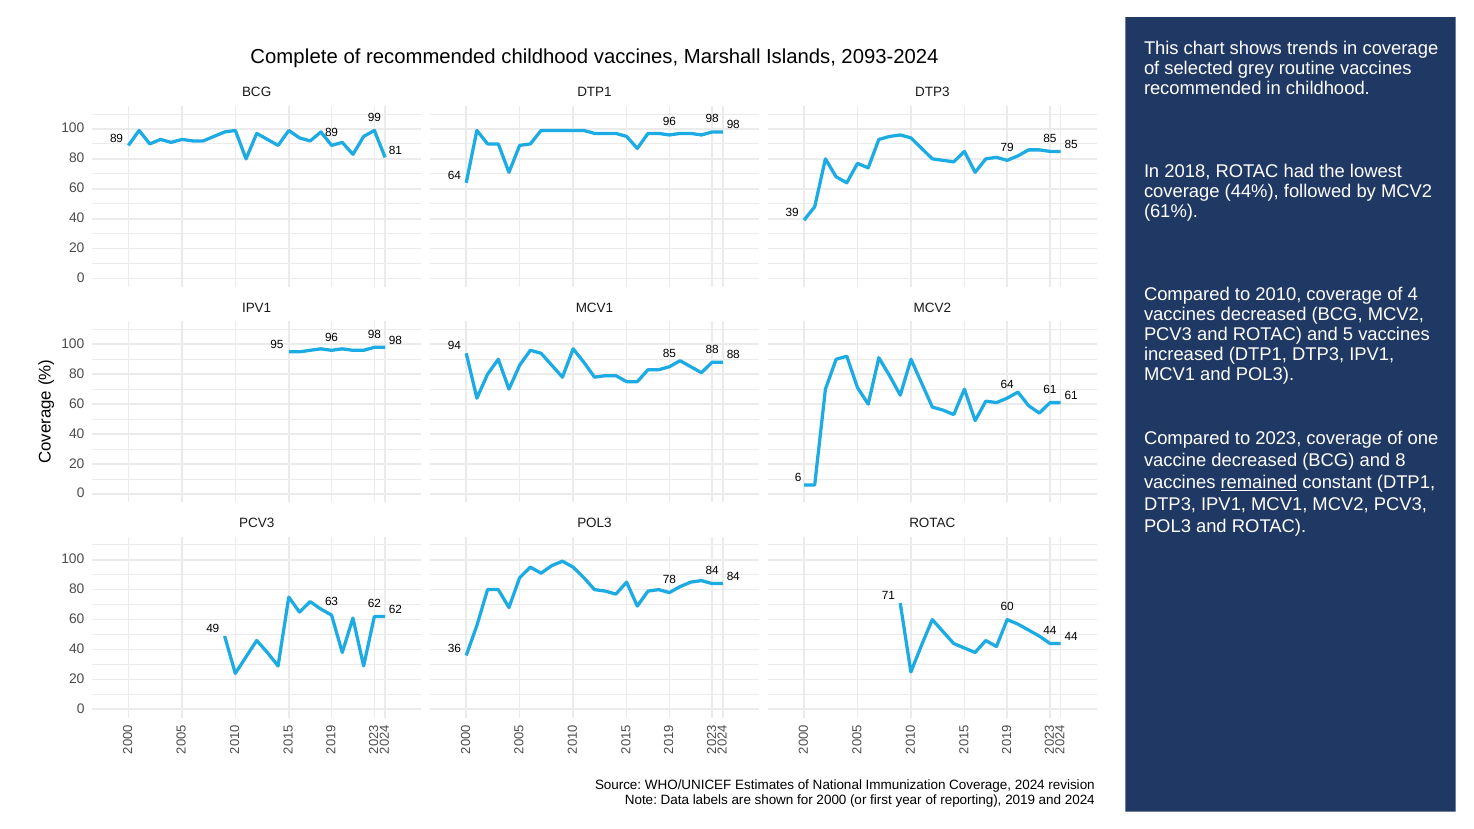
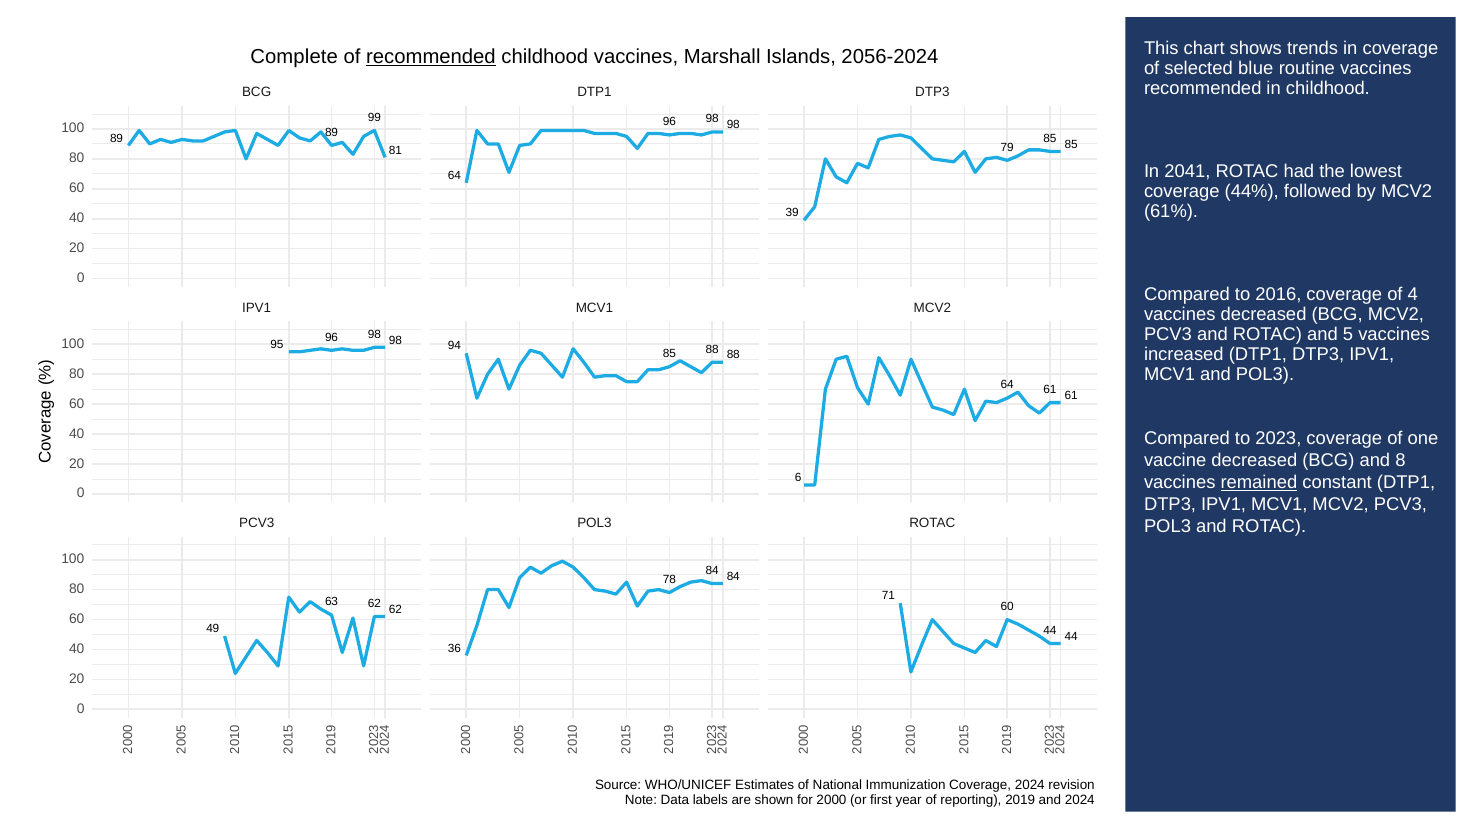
recommended underline: none -> present (431, 57)
2093-2024: 2093-2024 -> 2056-2024 (890, 57)
grey: grey -> blue (1256, 68)
2018: 2018 -> 2041 (1187, 172)
2010: 2010 -> 2016 (1278, 295)
